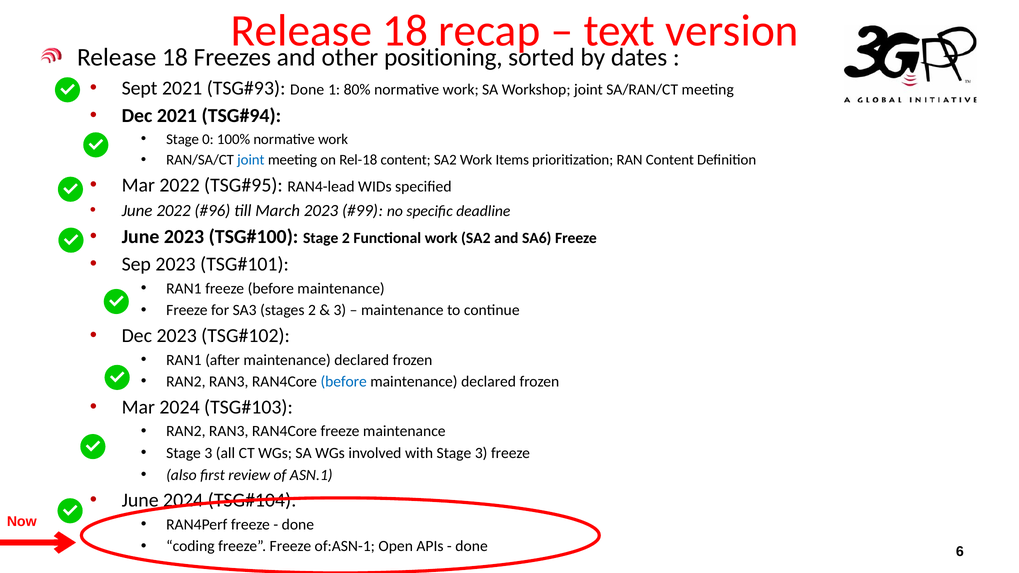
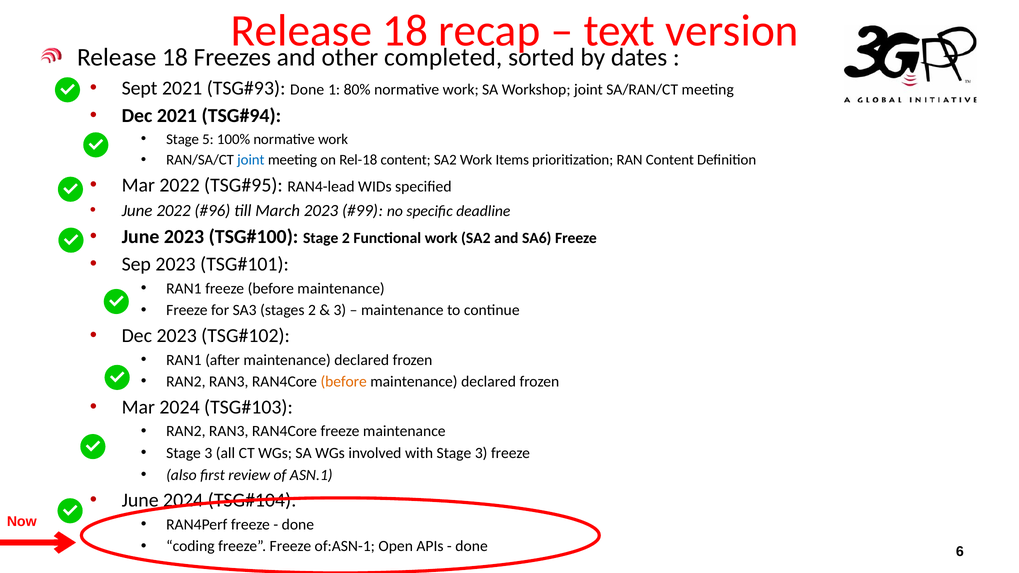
positioning: positioning -> completed (443, 57)
0: 0 -> 5 (208, 139)
before colour: blue -> orange (344, 382)
